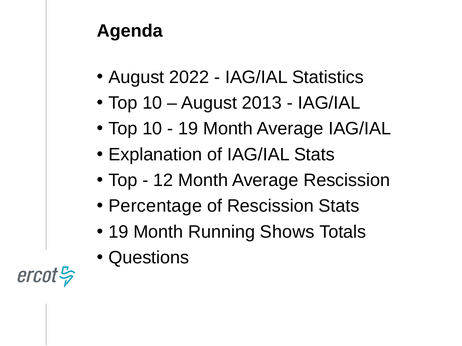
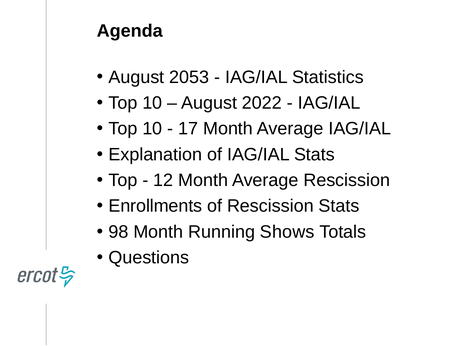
2022: 2022 -> 2053 (189, 77)
2013: 2013 -> 2022 (262, 103)
19: 19 -> 17 (188, 129)
Percentage: Percentage -> Enrollments (155, 206)
19: 19 -> 98 (118, 232)
